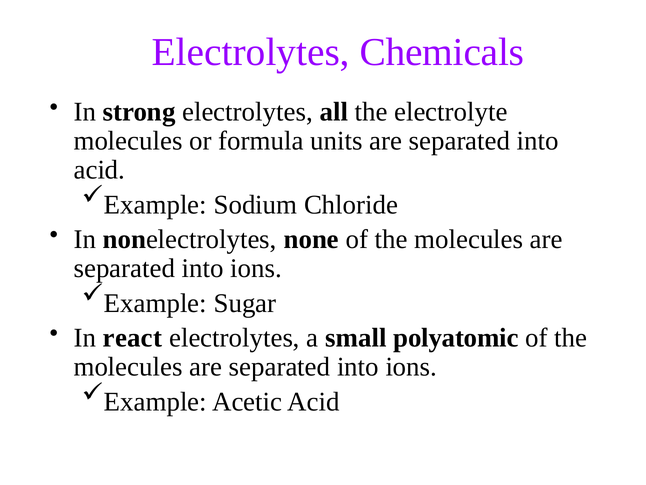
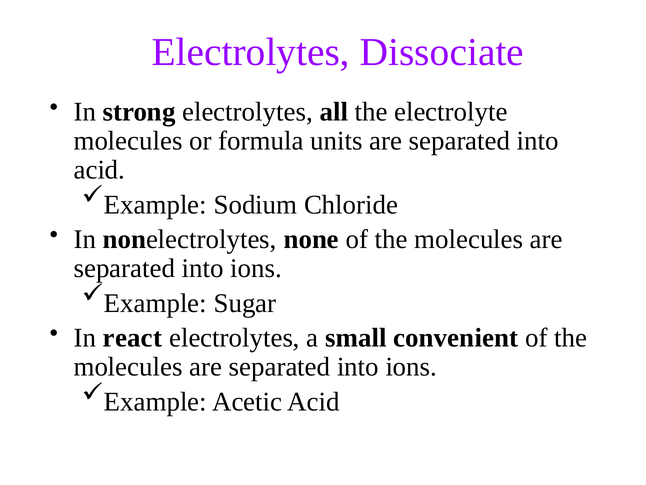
Chemicals: Chemicals -> Dissociate (442, 52)
polyatomic: polyatomic -> convenient (456, 338)
